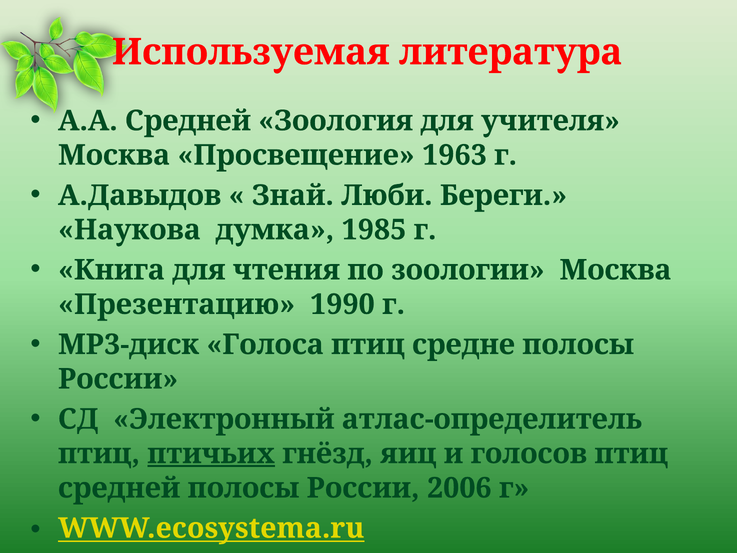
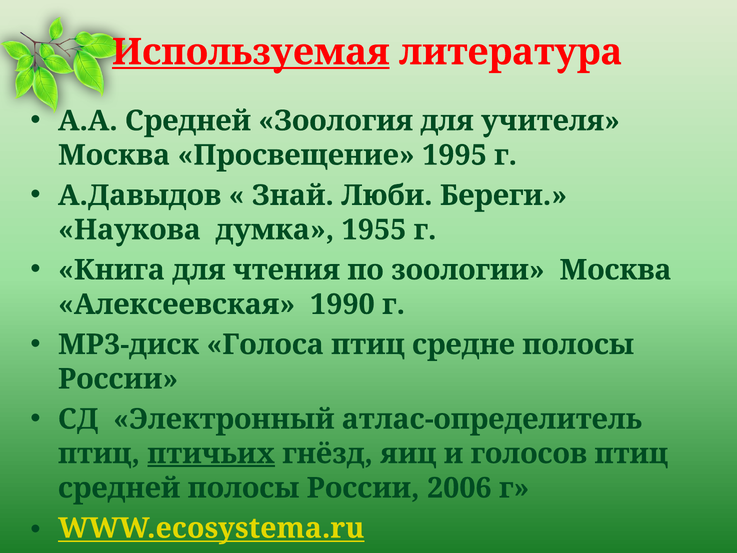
Используемая underline: none -> present (251, 52)
1963: 1963 -> 1995 (454, 155)
1985: 1985 -> 1955 (374, 230)
Презентацию: Презентацию -> Алексеевская (177, 304)
